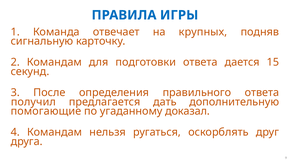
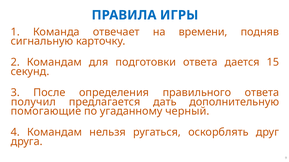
крупных: крупных -> времени (203, 32)
доказал: доказал -> черный (187, 112)
